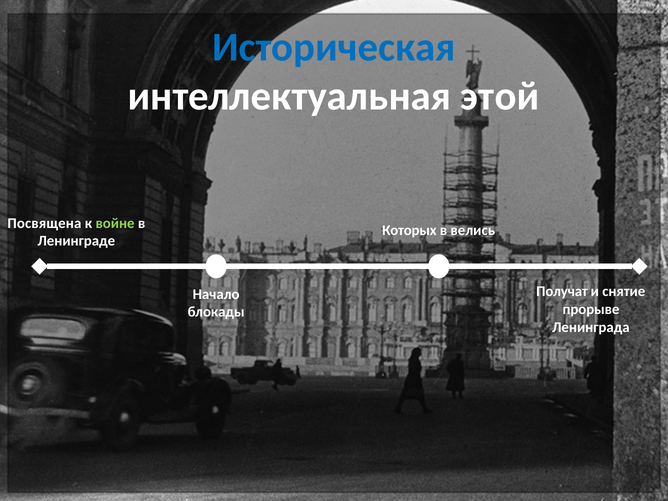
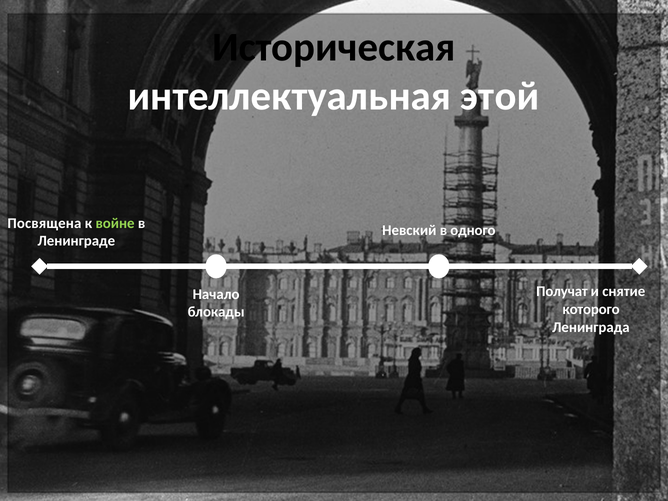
Историческая colour: blue -> black (334, 47)
Которых: Которых -> Невский (409, 230)
велись: велись -> одного (473, 230)
прорыве: прорыве -> которого (591, 309)
